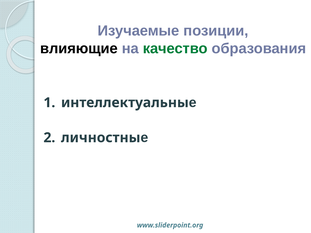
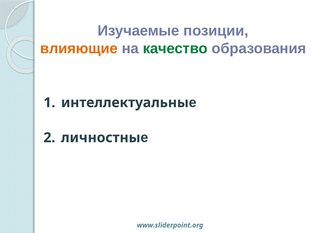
влияющие colour: black -> orange (79, 48)
